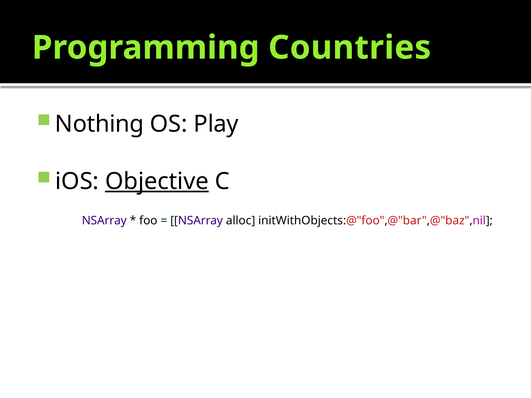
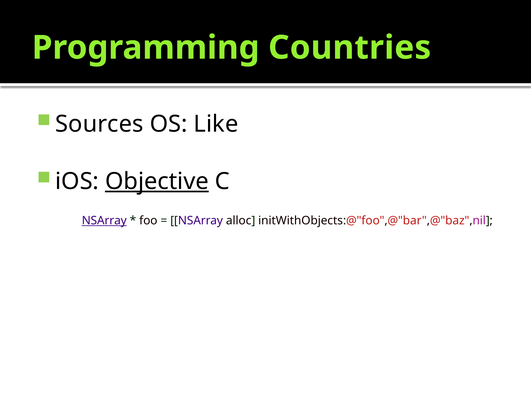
Nothing: Nothing -> Sources (99, 124)
Play: Play -> Like (216, 124)
NSArray underline: none -> present (104, 221)
